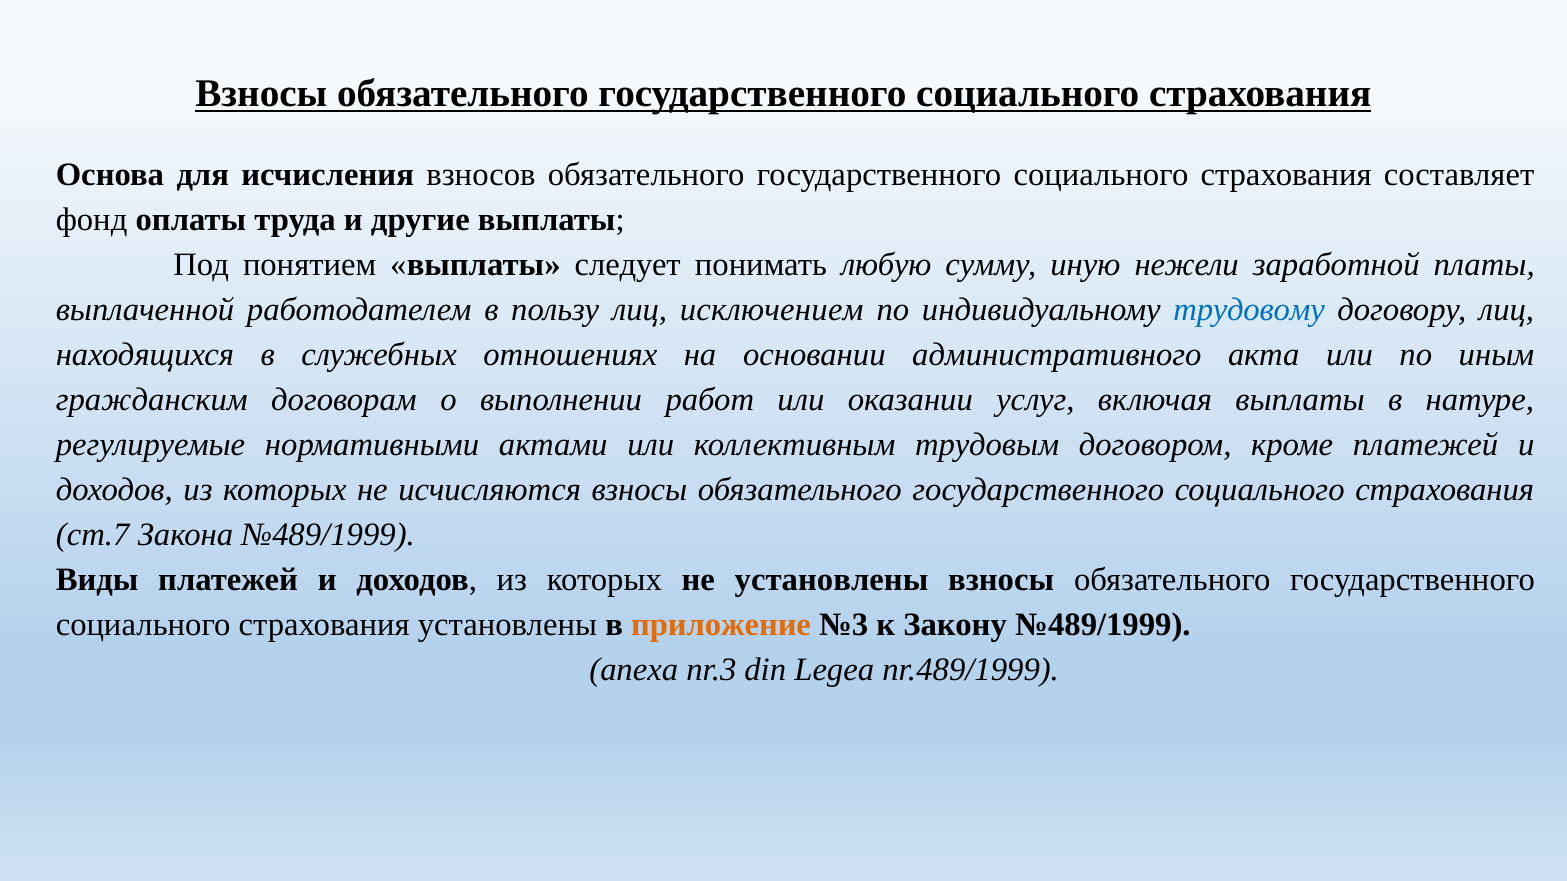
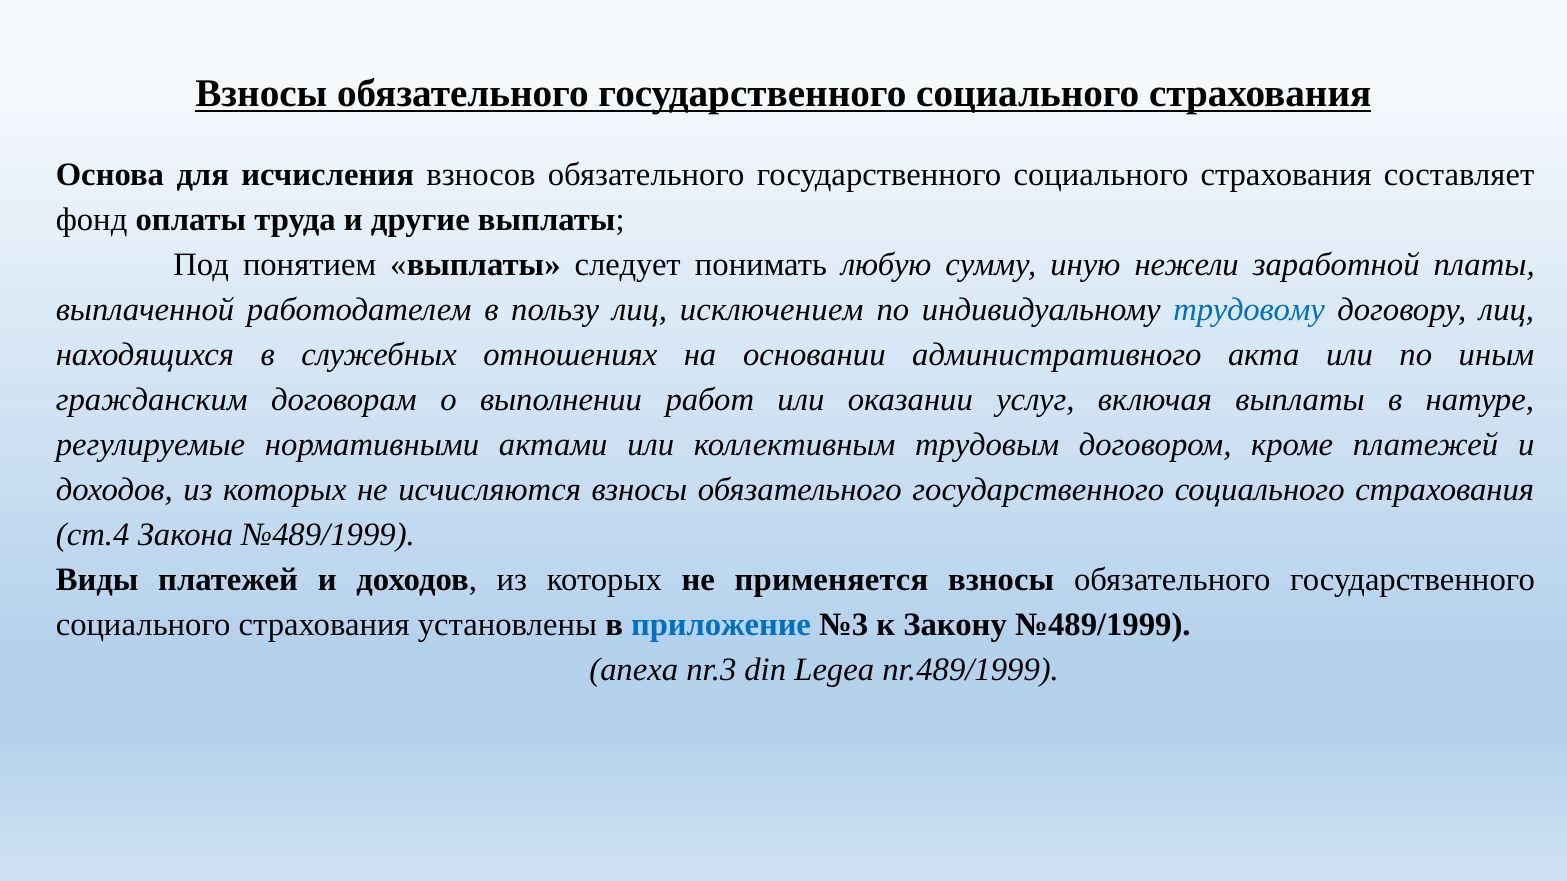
ст.7: ст.7 -> ст.4 (93, 535)
не установлены: установлены -> применяется (831, 580)
приложение colour: orange -> blue (721, 625)
